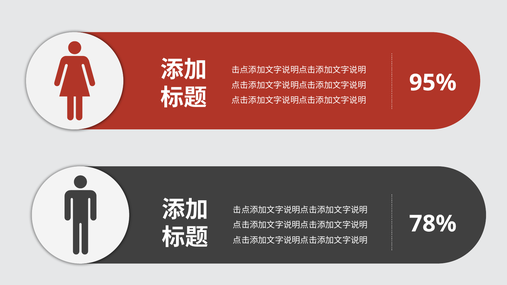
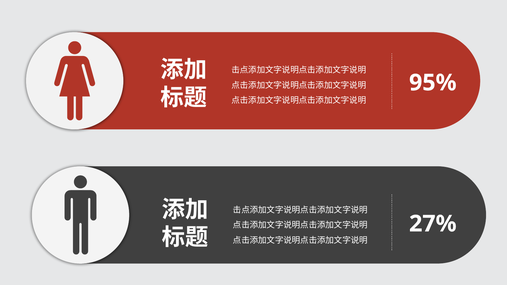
78%: 78% -> 27% (433, 224)
